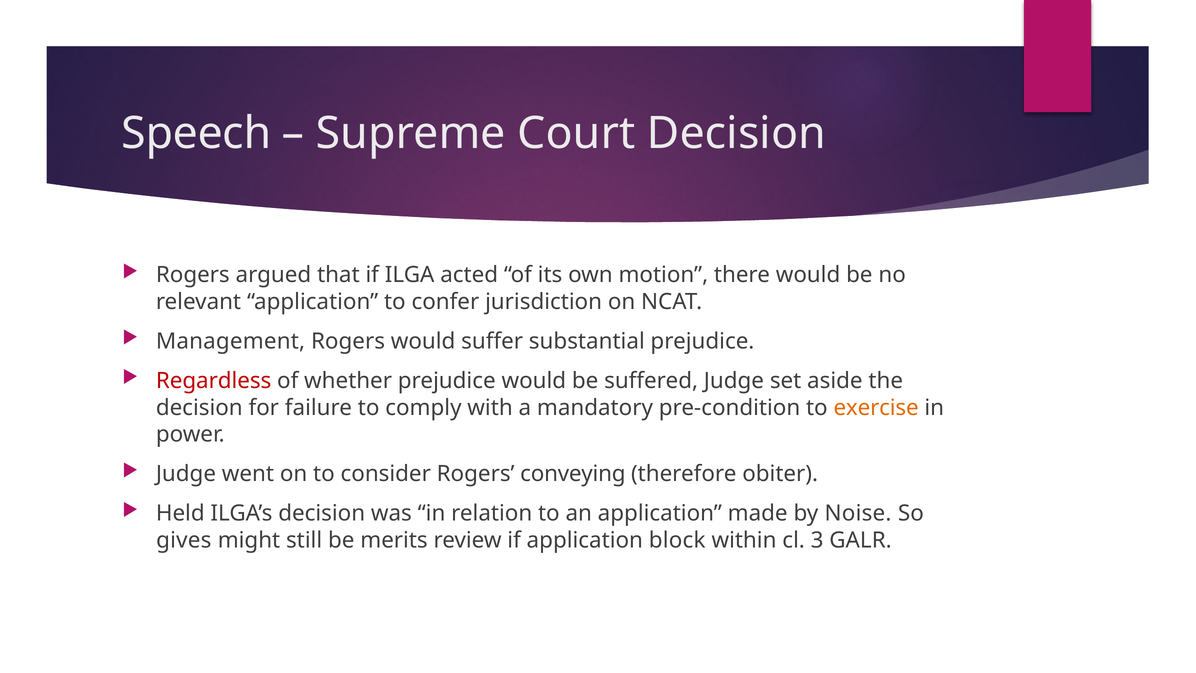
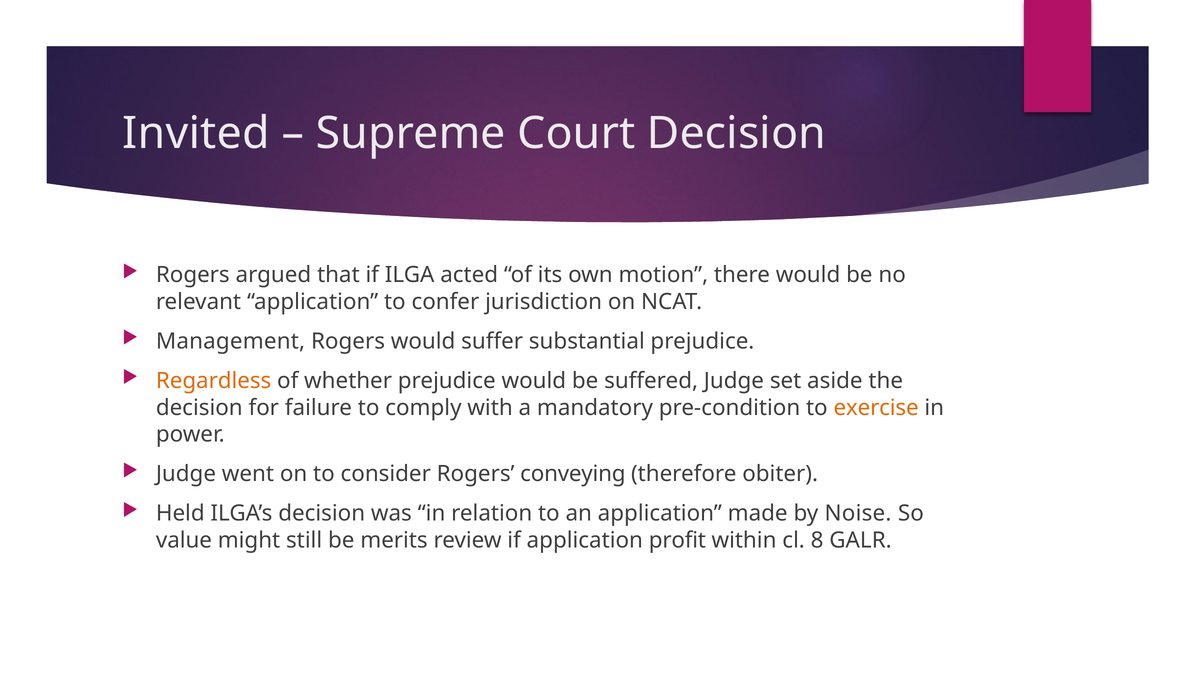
Speech: Speech -> Invited (196, 133)
Regardless colour: red -> orange (214, 381)
gives: gives -> value (184, 540)
block: block -> profit (677, 540)
3: 3 -> 8 (817, 540)
